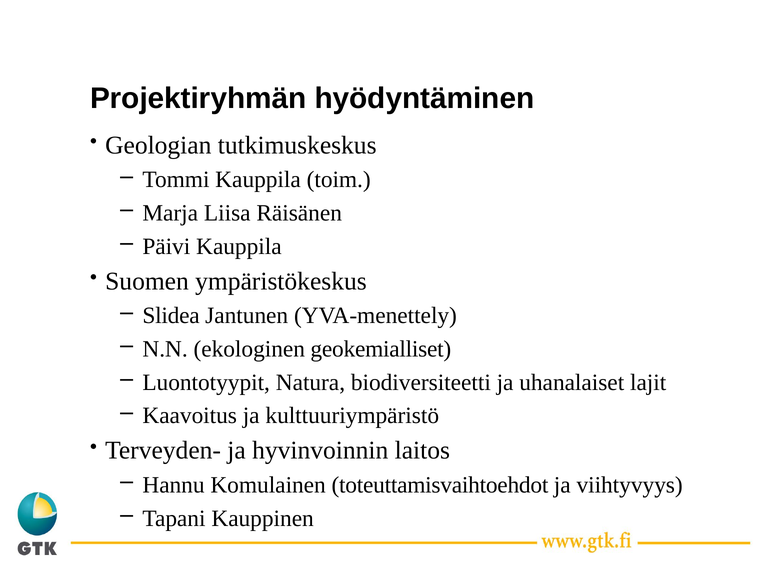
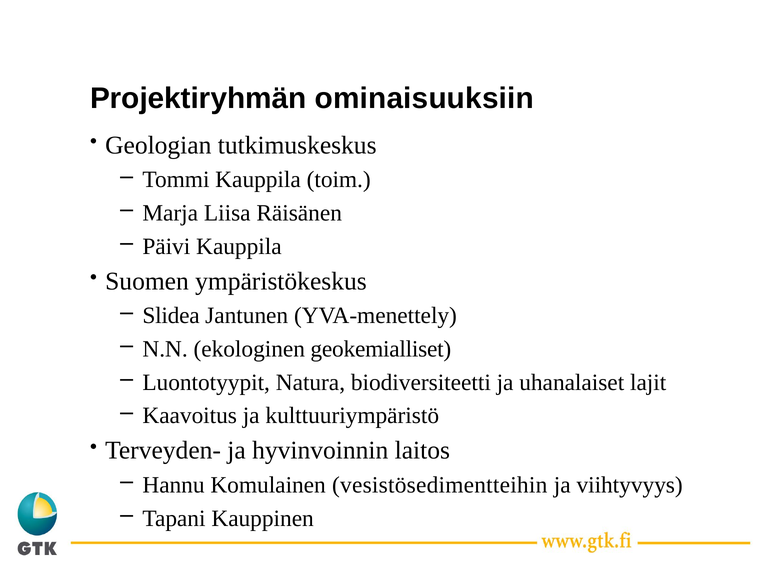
hyödyntäminen: hyödyntäminen -> ominaisuuksiin (424, 99)
toteuttamisvaihtoehdot: toteuttamisvaihtoehdot -> vesistösedimentteihin (440, 485)
